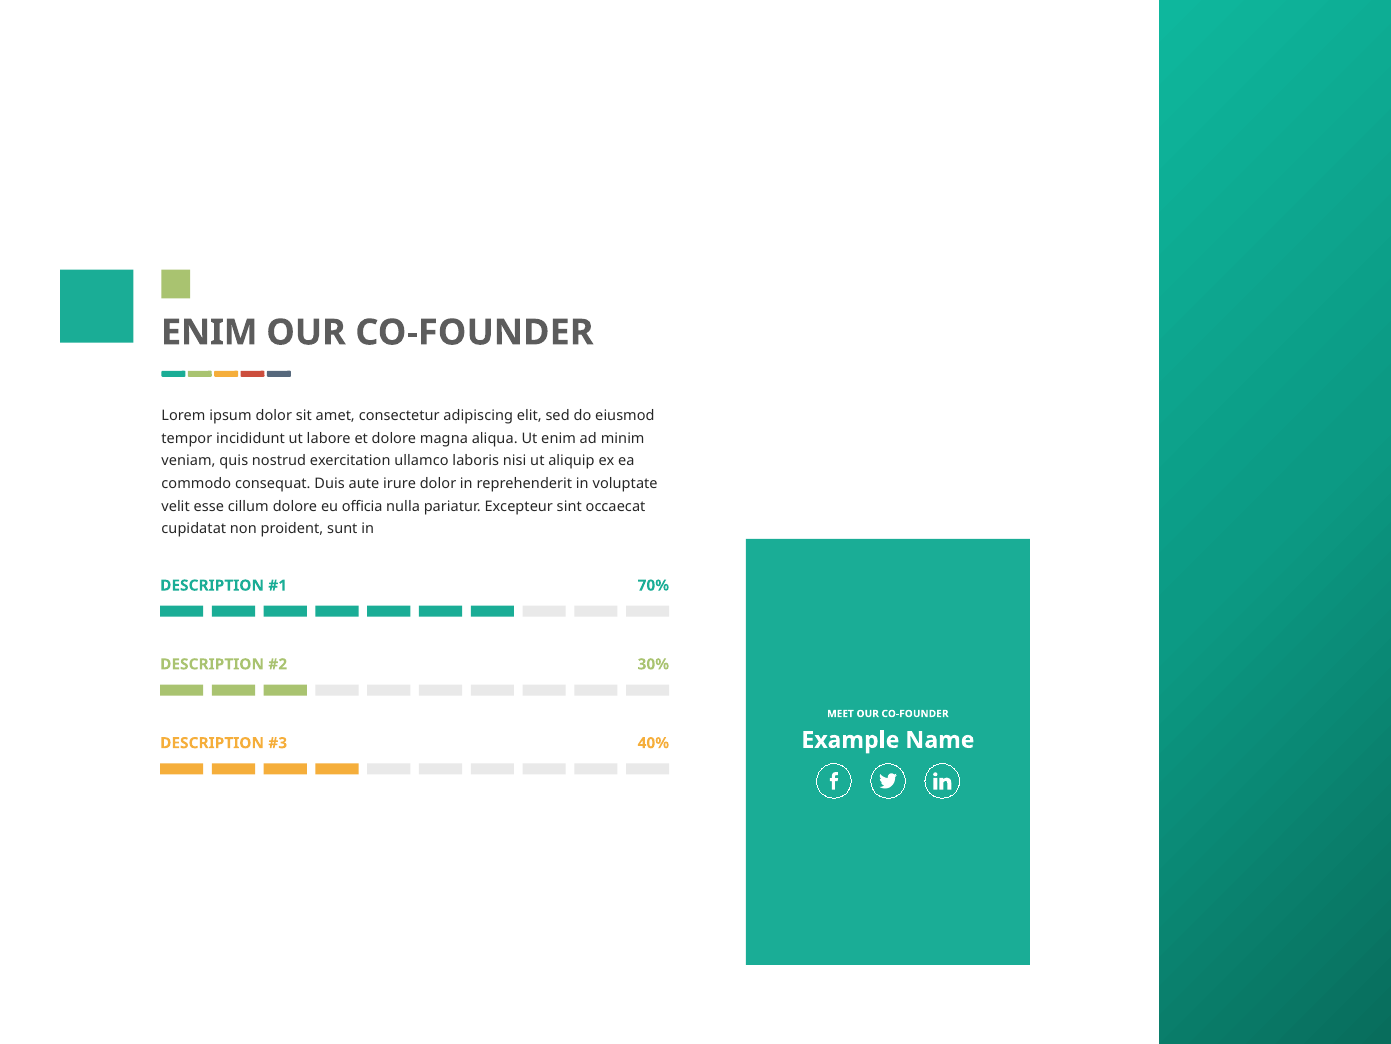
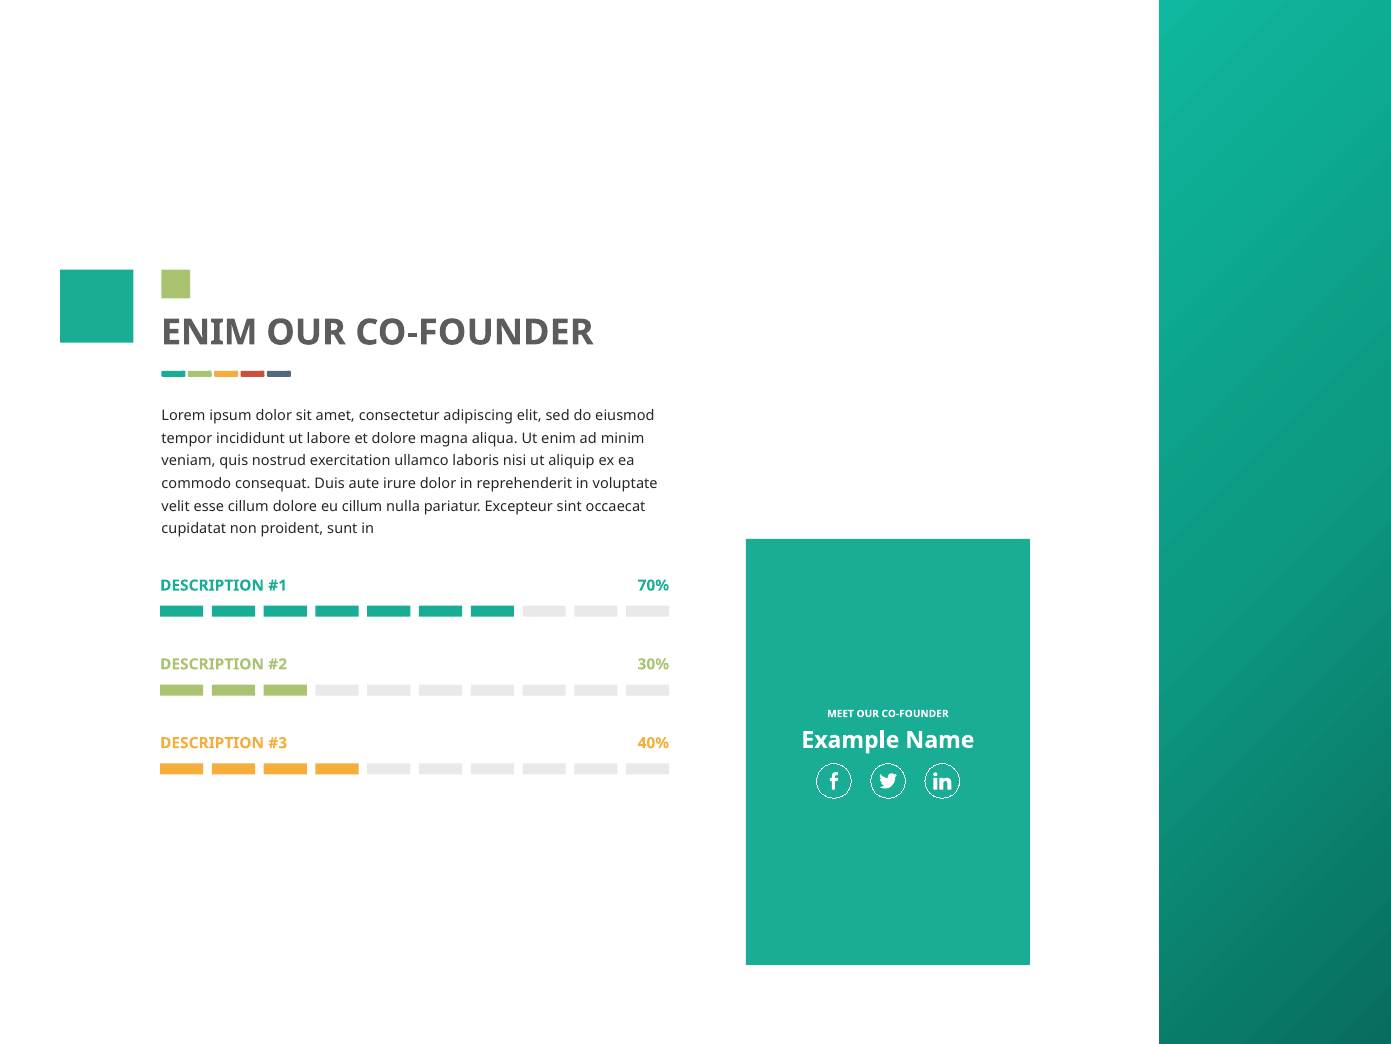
eu officia: officia -> cillum (362, 506)
